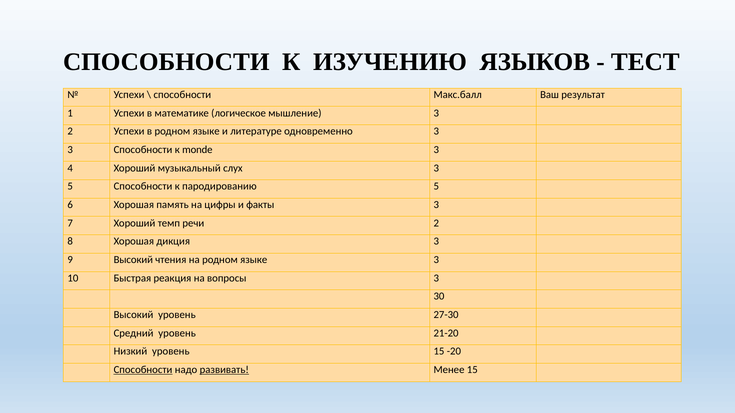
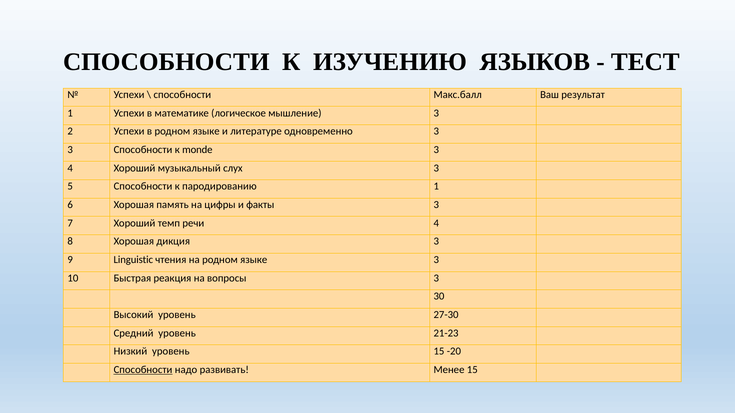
пародированию 5: 5 -> 1 (436, 187)
речи 2: 2 -> 4 (436, 223)
9 Высокий: Высокий -> Linguistic (133, 260)
21-20: 21-20 -> 21-23 (446, 333)
развивать underline: present -> none (224, 370)
